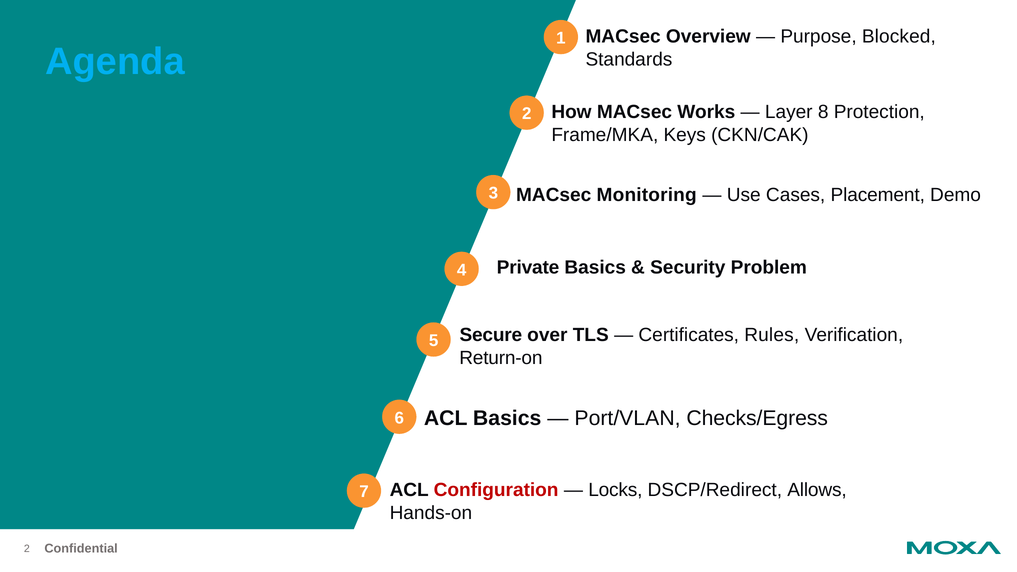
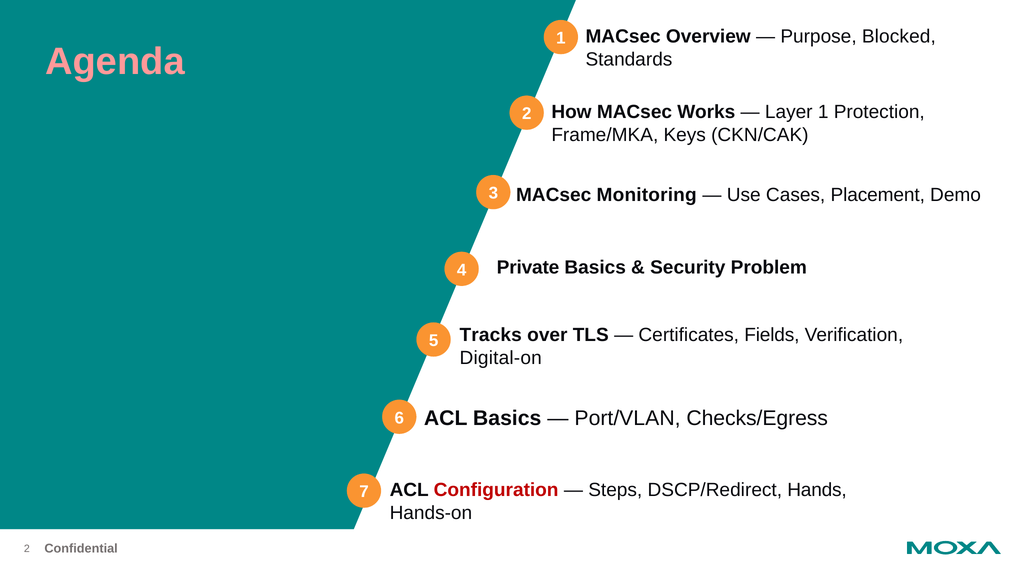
Agenda colour: light blue -> pink (115, 62)
Layer 8: 8 -> 1 (823, 112)
Secure: Secure -> Tracks (491, 335)
Rules: Rules -> Fields (772, 335)
Return-on: Return-on -> Digital-on (501, 358)
Locks: Locks -> Steps (615, 490)
Allows: Allows -> Hands (817, 490)
